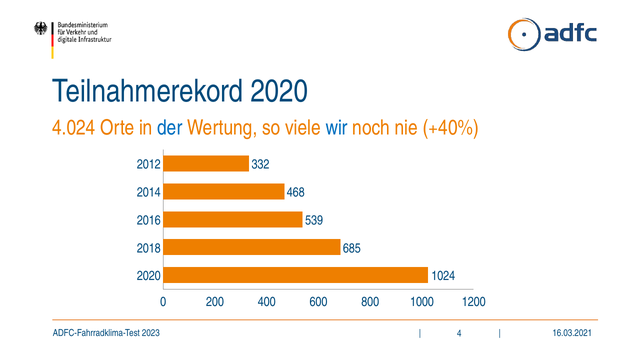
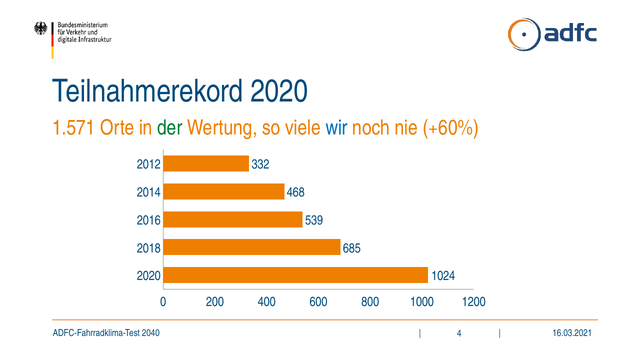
4.024: 4.024 -> 1.571 (74, 128)
der colour: blue -> green (170, 128)
+40%: +40% -> +60% (451, 128)
2023: 2023 -> 2040 (151, 333)
